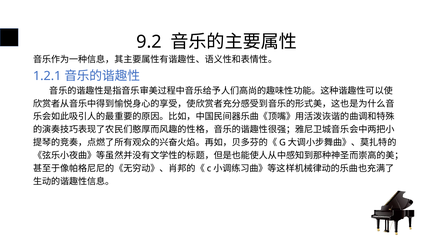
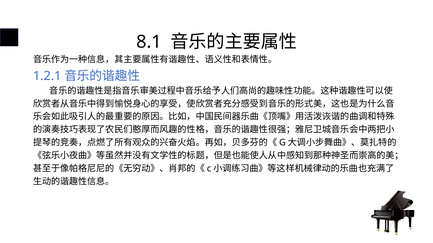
9.2: 9.2 -> 8.1 (149, 42)
